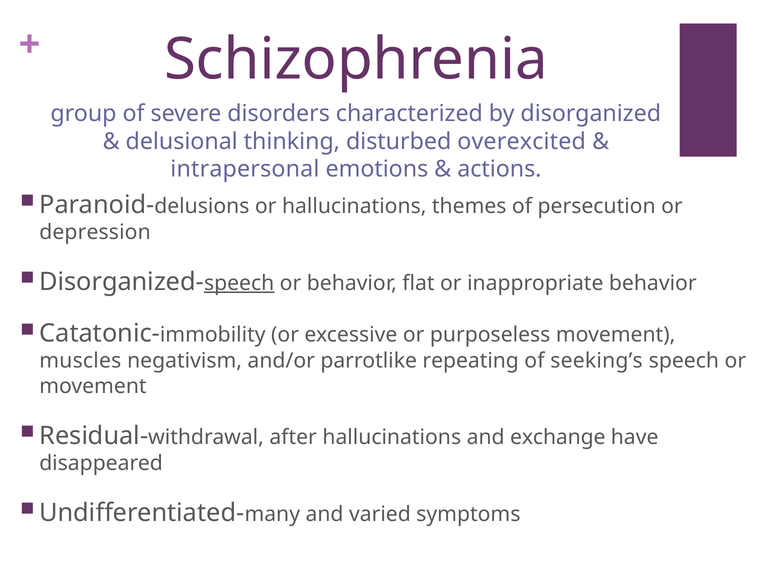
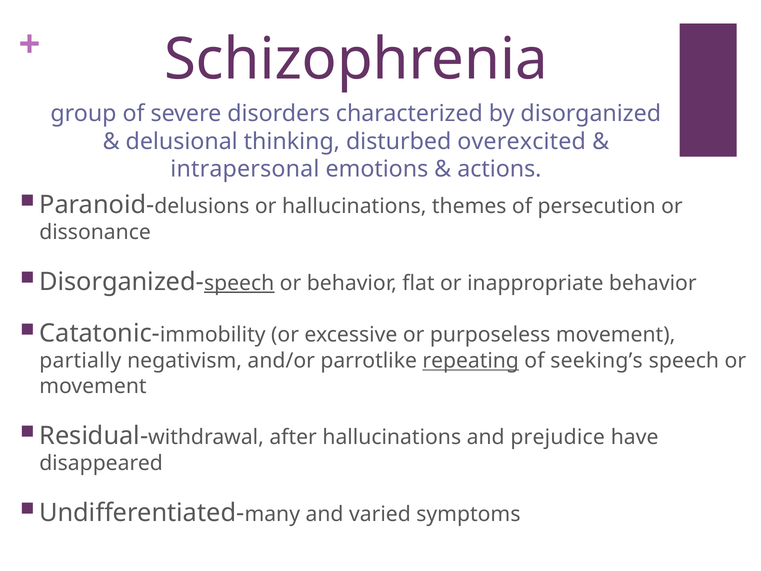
depression: depression -> dissonance (95, 232)
muscles: muscles -> partially (80, 361)
repeating underline: none -> present (471, 361)
exchange: exchange -> prejudice (558, 437)
